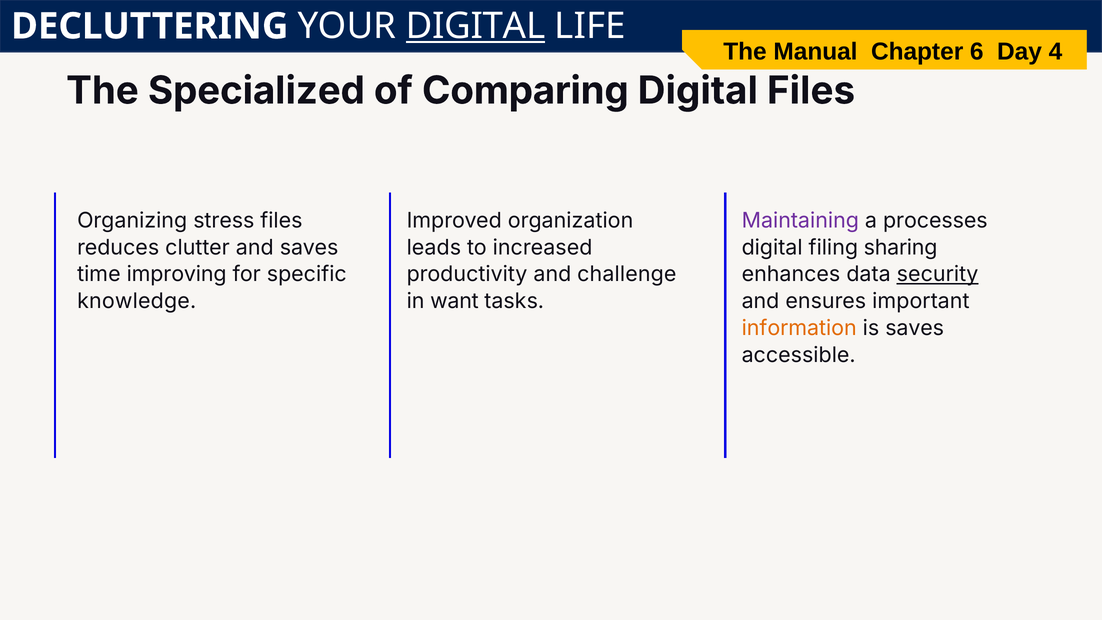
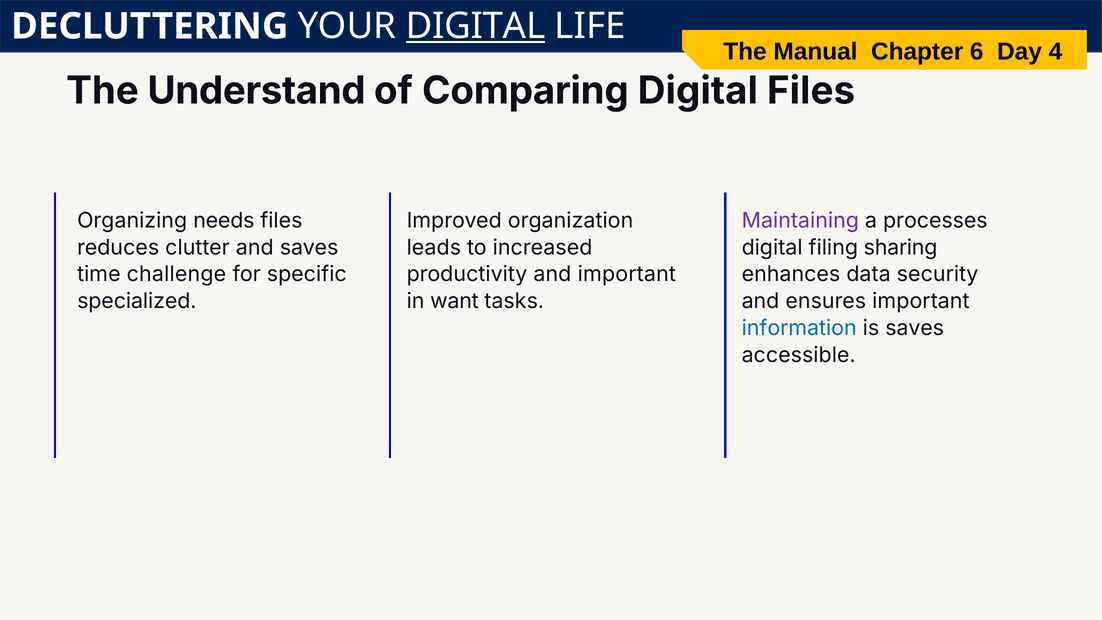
Specialized: Specialized -> Understand (257, 91)
stress: stress -> needs (224, 220)
improving: improving -> challenge (176, 274)
and challenge: challenge -> important (627, 274)
security underline: present -> none (938, 274)
knowledge: knowledge -> specialized (137, 301)
information colour: orange -> blue (799, 328)
